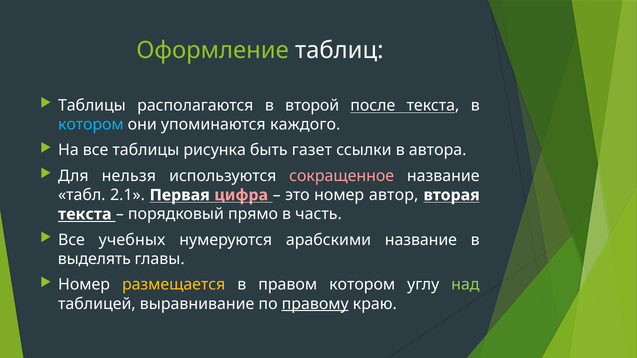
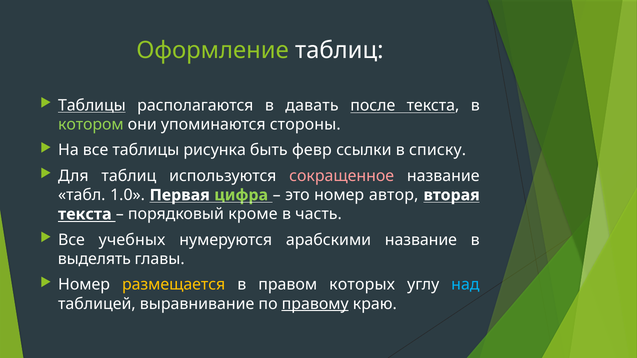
Таблицы underline: none -> present (92, 106)
второй: второй -> давать (312, 106)
котором colour: light blue -> light green (91, 125)
каждого: каждого -> стороны (305, 125)
газет: газет -> февр (312, 150)
автора: автора -> списку (438, 150)
Для нельзя: нельзя -> таблиц (129, 176)
2.1: 2.1 -> 1.0 (128, 195)
цифра colour: pink -> light green (241, 195)
прямо: прямо -> кроме (253, 214)
правом котором: котором -> которых (362, 285)
над colour: light green -> light blue (465, 285)
